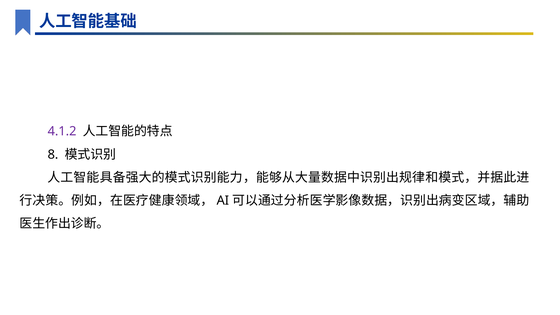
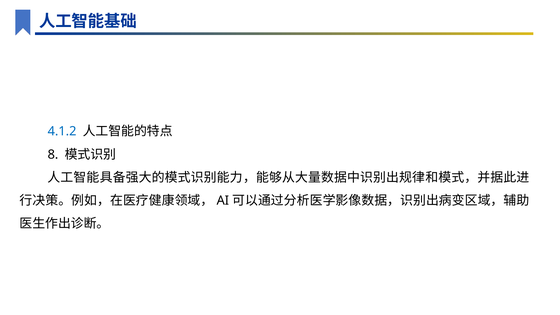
4.1.2 colour: purple -> blue (62, 131)
